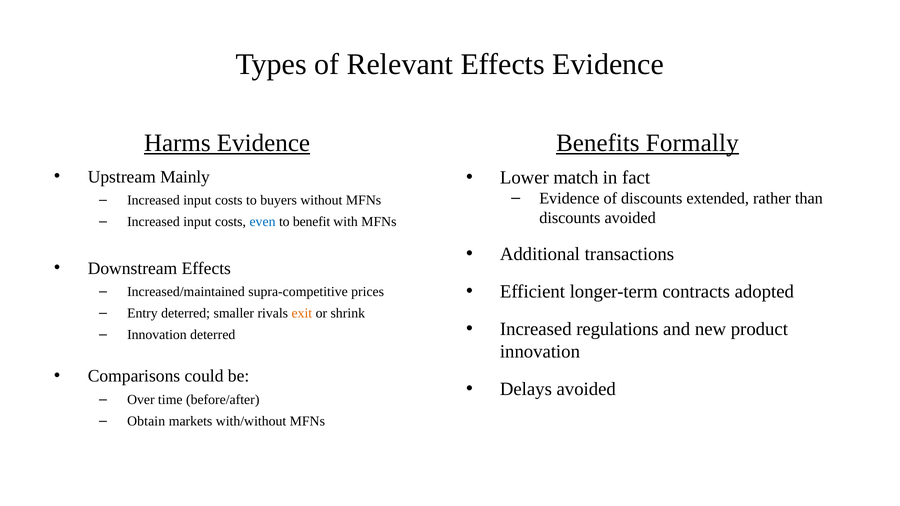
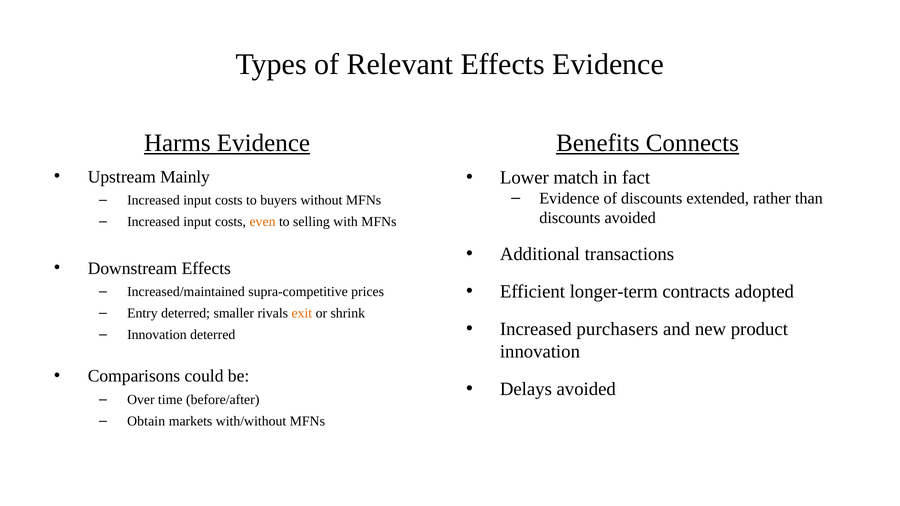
Formally: Formally -> Connects (692, 143)
even colour: blue -> orange (263, 222)
benefit: benefit -> selling (311, 222)
regulations: regulations -> purchasers (617, 329)
